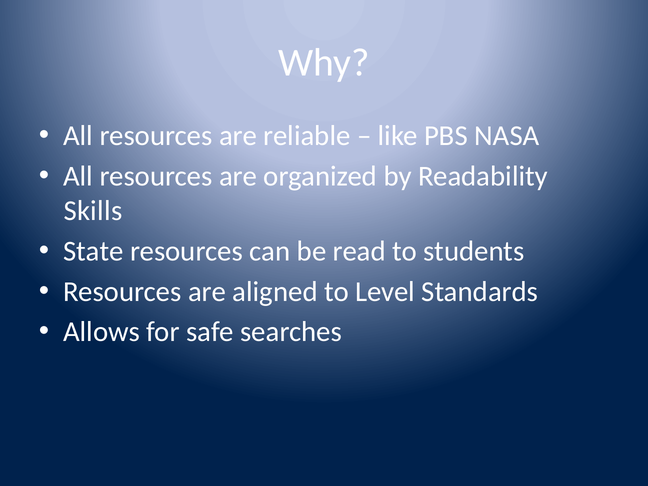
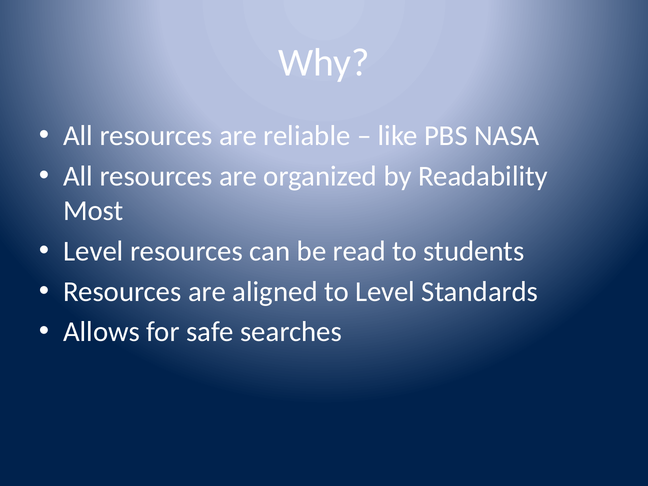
Skills: Skills -> Most (93, 211)
State: State -> Level (93, 251)
